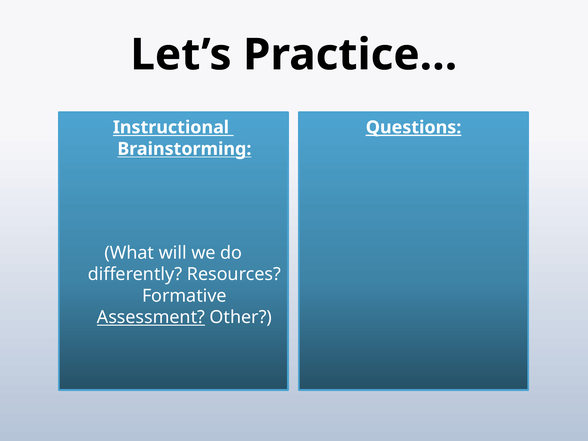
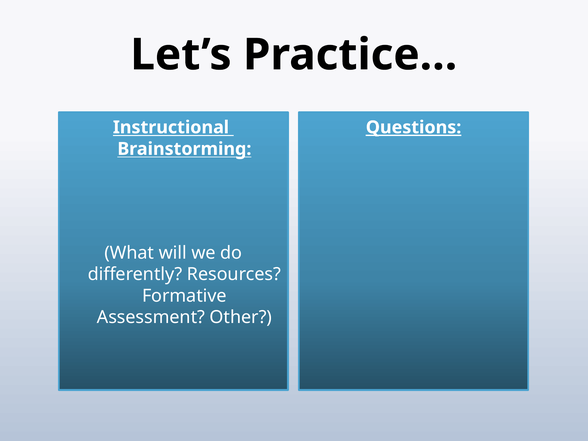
Assessment underline: present -> none (151, 317)
